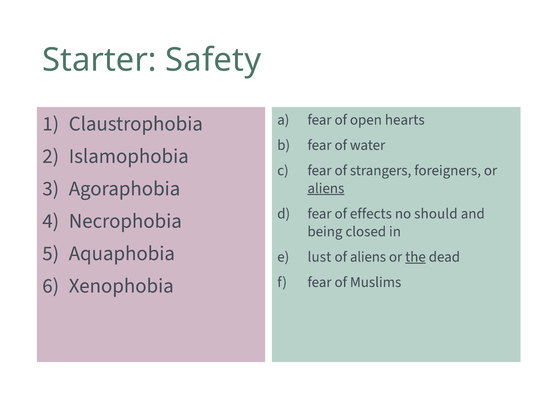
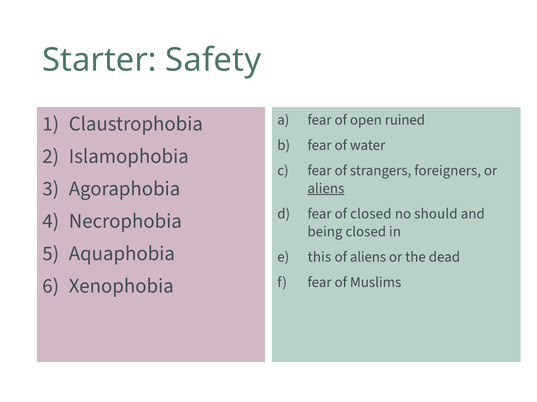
hearts: hearts -> ruined (405, 120)
of effects: effects -> closed (371, 214)
lust: lust -> this (319, 257)
the underline: present -> none (415, 257)
